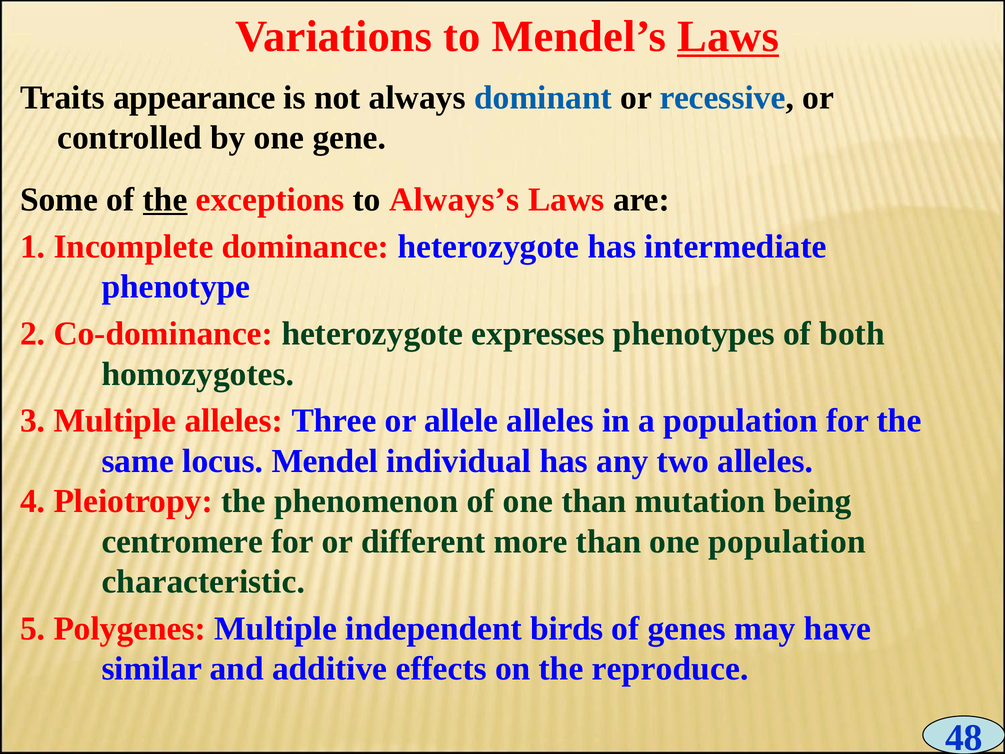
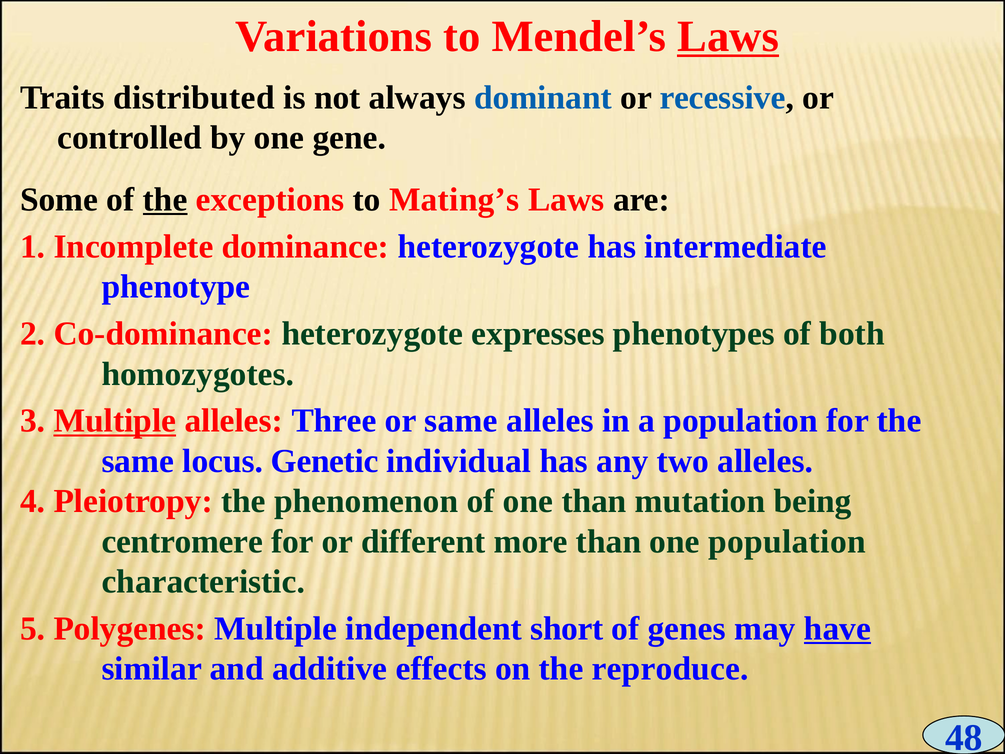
appearance: appearance -> distributed (194, 98)
Always’s: Always’s -> Mating’s (454, 200)
Multiple underline: none -> present (115, 421)
or allele: allele -> same (461, 421)
Mendel: Mendel -> Genetic (325, 461)
birds: birds -> short (567, 628)
have underline: none -> present (837, 628)
